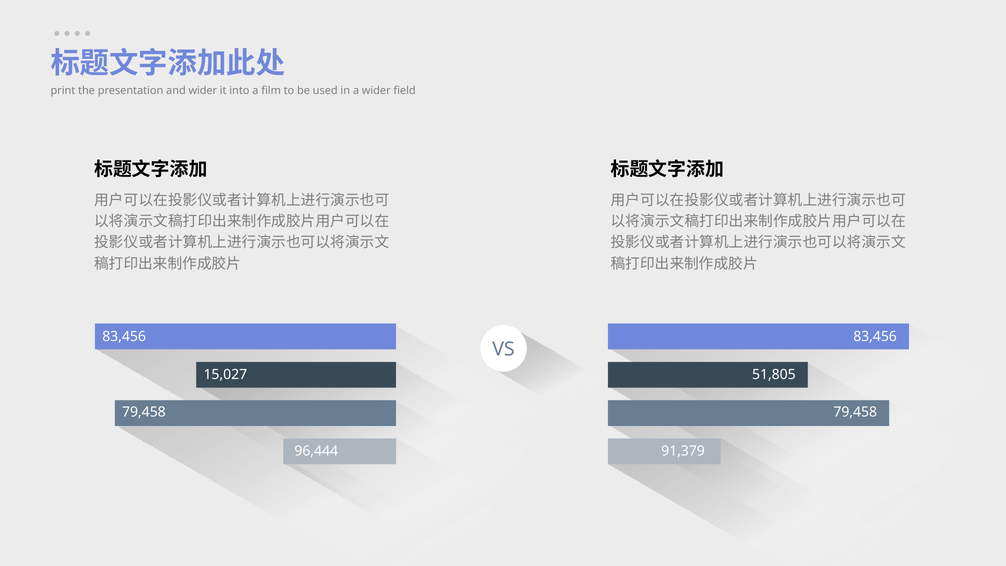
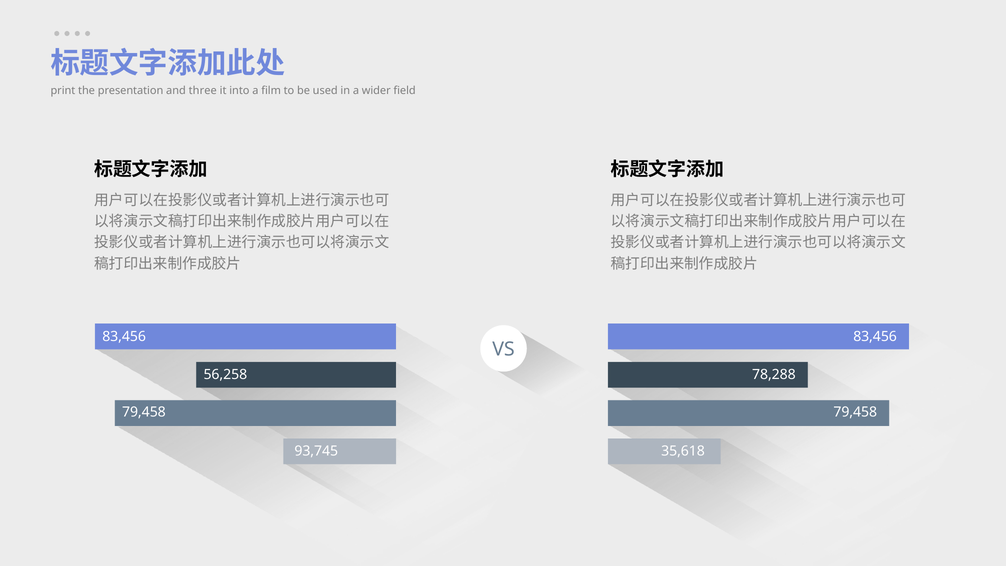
and wider: wider -> three (203, 91)
15,027: 15,027 -> 56,258 (225, 374)
51,805: 51,805 -> 78,288 (774, 374)
96,444: 96,444 -> 93,745 (316, 451)
91,379: 91,379 -> 35,618 (683, 451)
